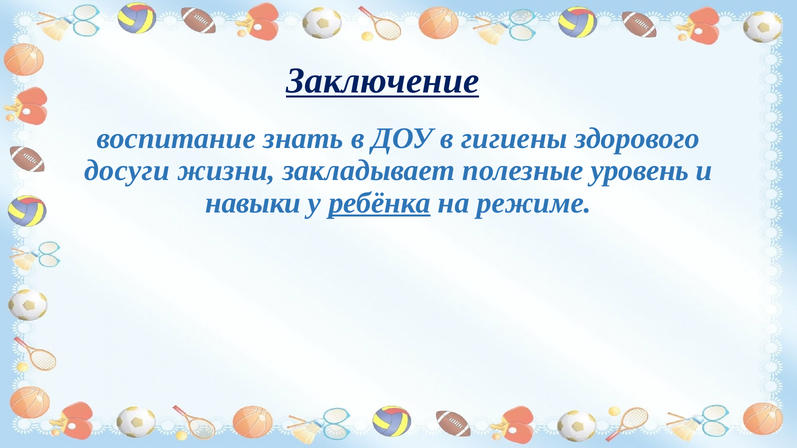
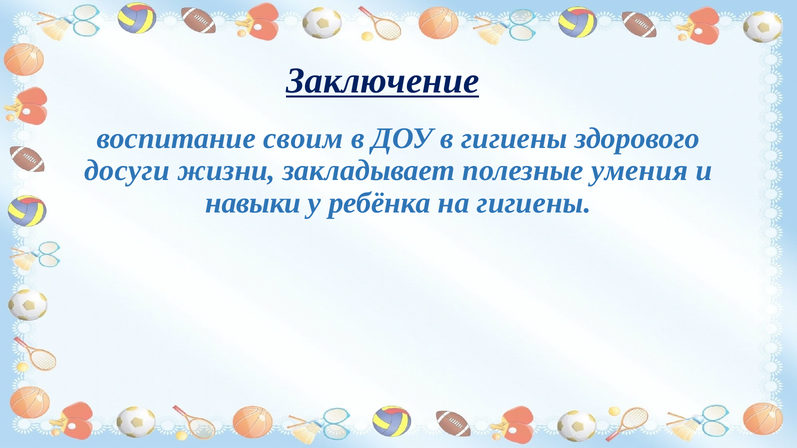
знать: знать -> своим (303, 138)
уровень: уровень -> умения (640, 171)
ребёнка underline: present -> none (380, 203)
на режиме: режиме -> гигиены (534, 203)
